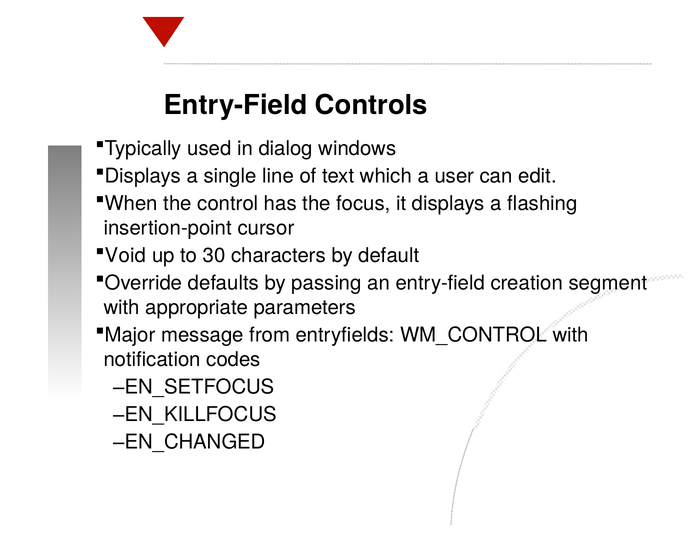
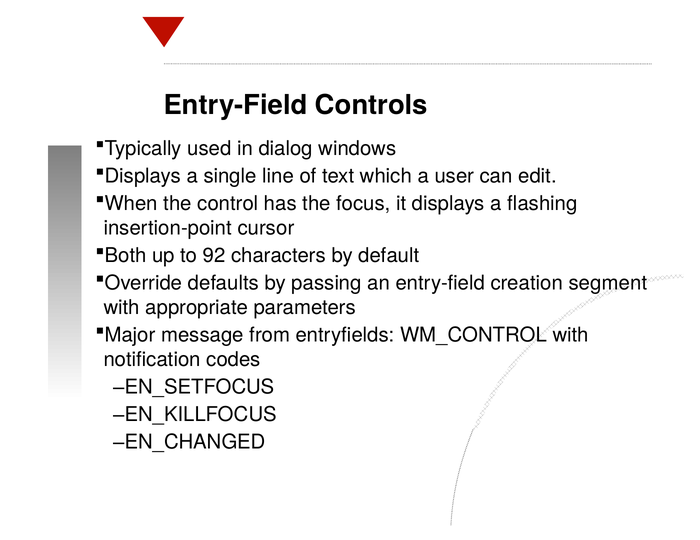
Void: Void -> Both (126, 255)
30: 30 -> 92 (214, 255)
